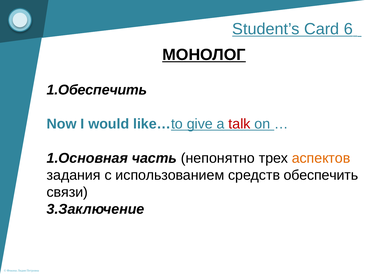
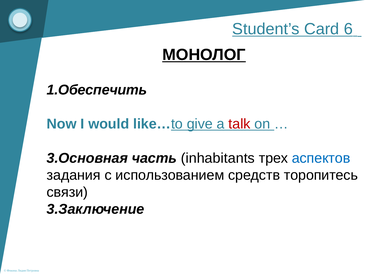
1.Основная: 1.Основная -> 3.Основная (87, 158)
непонятно: непонятно -> inhabitants (218, 158)
аспектов colour: orange -> blue (321, 158)
обеспечить: обеспечить -> торопитесь (321, 175)
